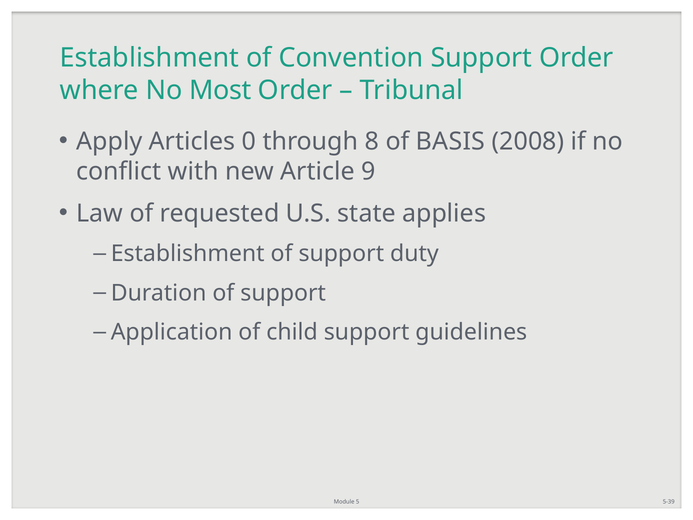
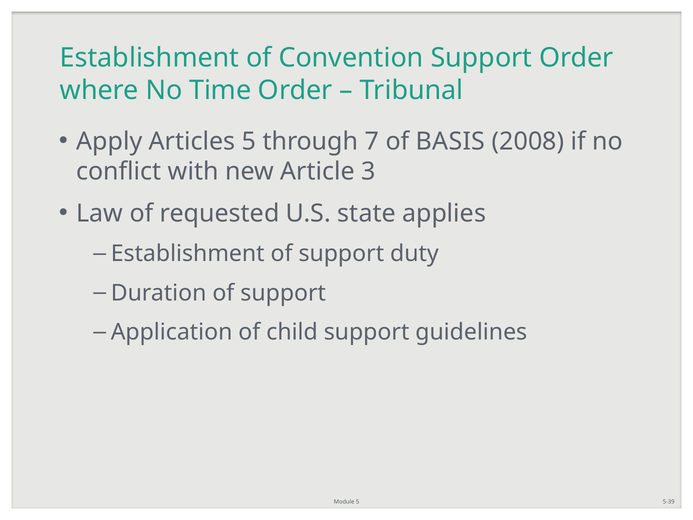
Most: Most -> Time (220, 90)
Articles 0: 0 -> 5 (249, 142)
8: 8 -> 7 (372, 142)
9: 9 -> 3 (368, 172)
